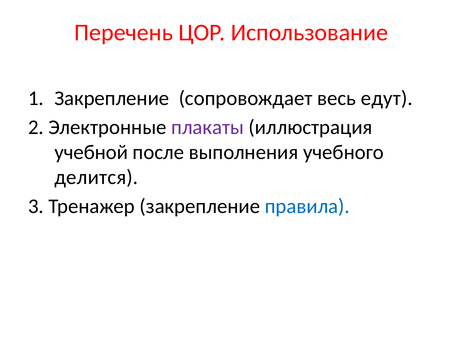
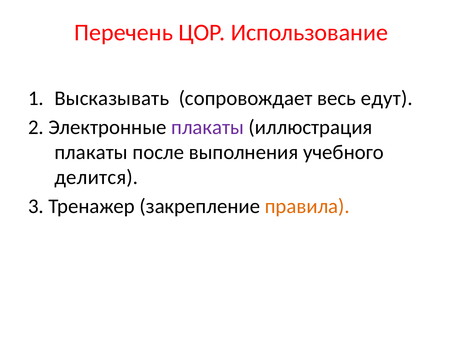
Закрепление: Закрепление -> Высказывать (112, 98)
учебной: учебной -> плакаты (91, 152)
правила colour: blue -> orange (307, 206)
